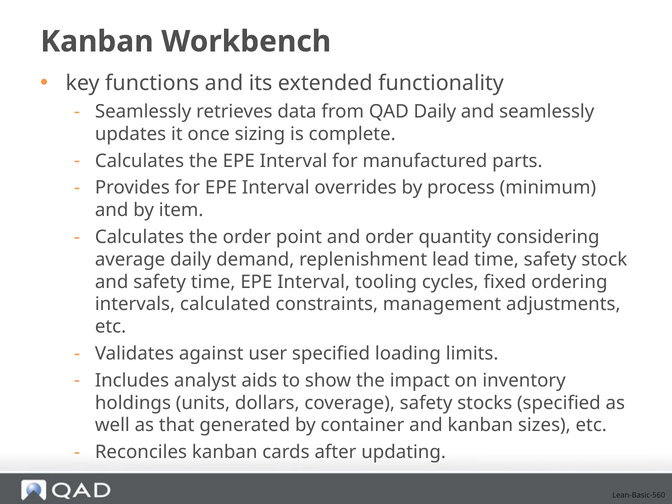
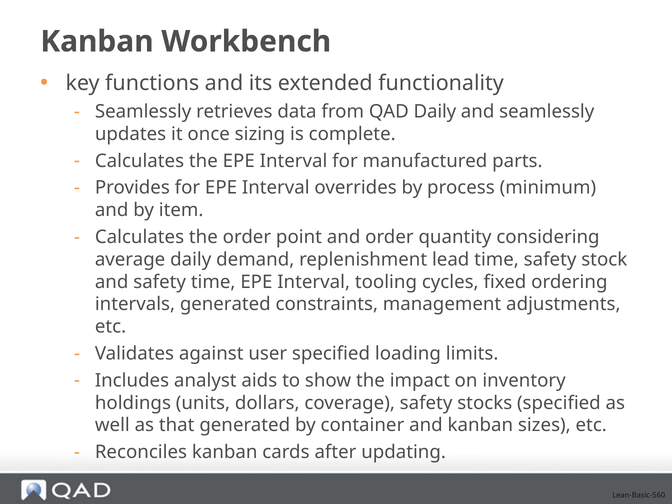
intervals calculated: calculated -> generated (225, 304)
